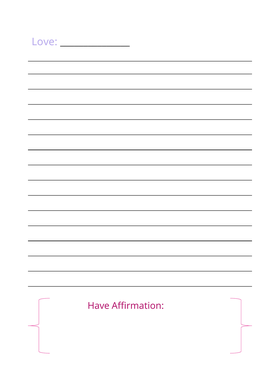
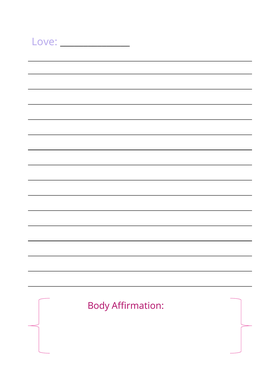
Have: Have -> Body (99, 305)
